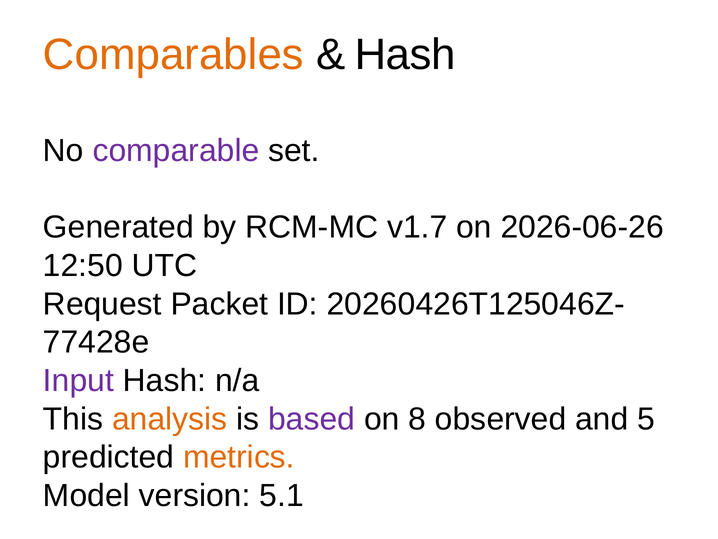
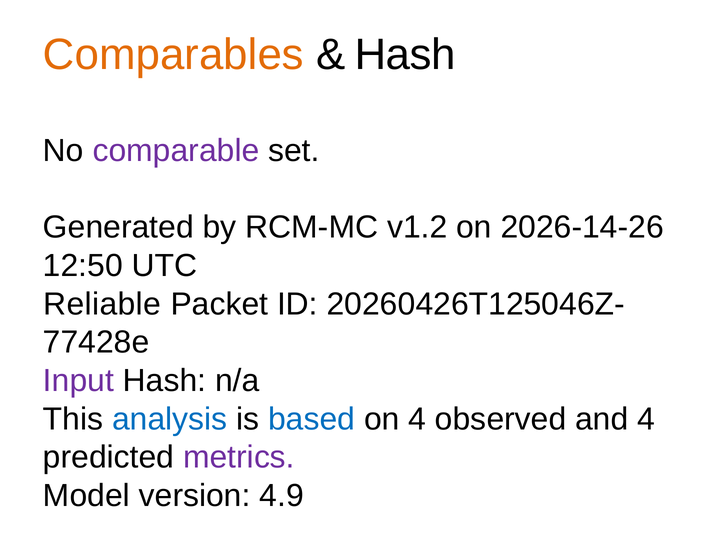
v1.7: v1.7 -> v1.2 (417, 227)
2026-06-26: 2026-06-26 -> 2026-14-26 (582, 227)
Request: Request -> Reliable (102, 304)
analysis colour: orange -> blue (170, 419)
based colour: purple -> blue (312, 419)
on 8: 8 -> 4 (417, 419)
and 5: 5 -> 4 (646, 419)
metrics colour: orange -> purple (239, 457)
5.1: 5.1 -> 4.9 (282, 495)
